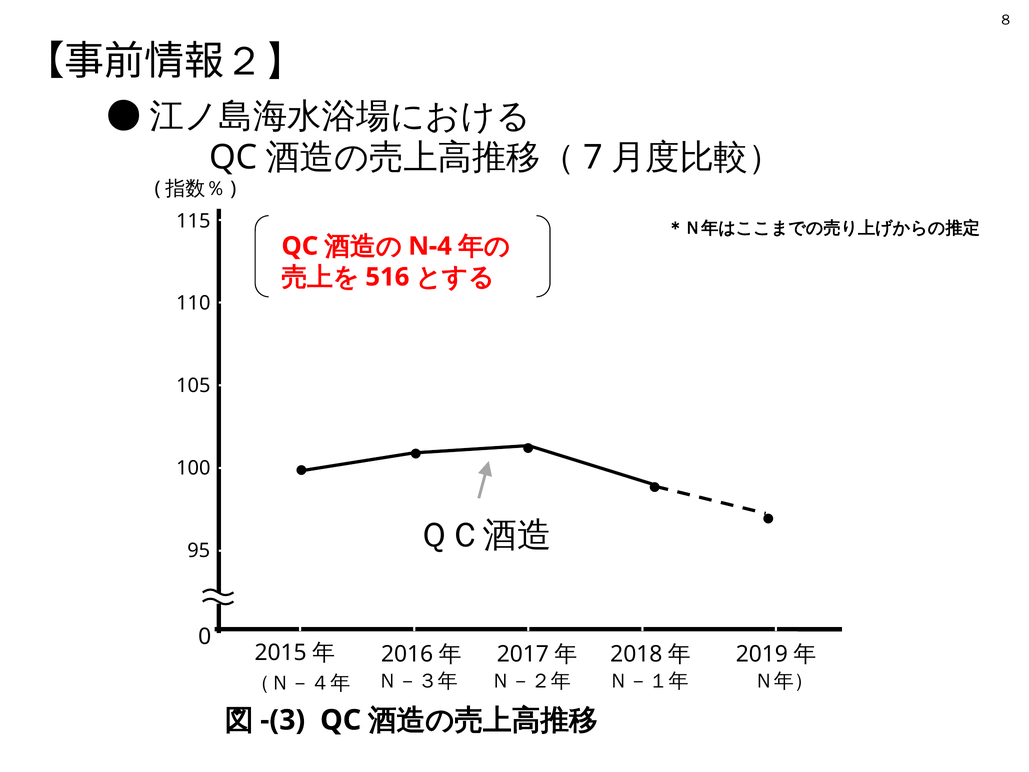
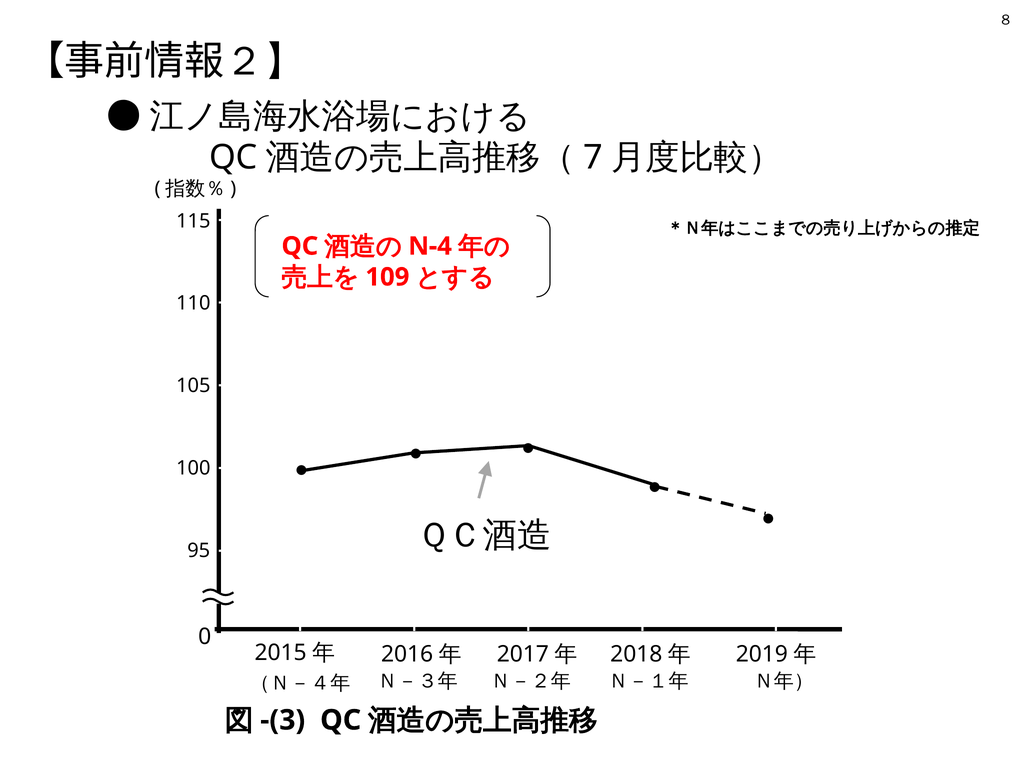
516: 516 -> 109 (387, 277)
